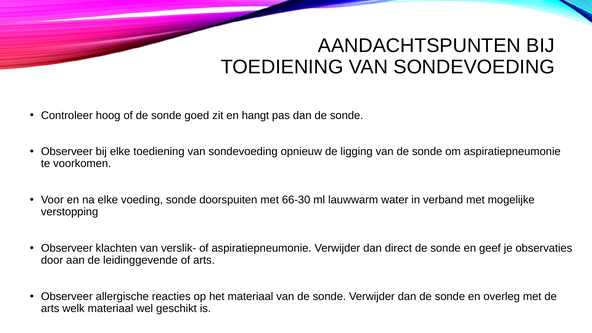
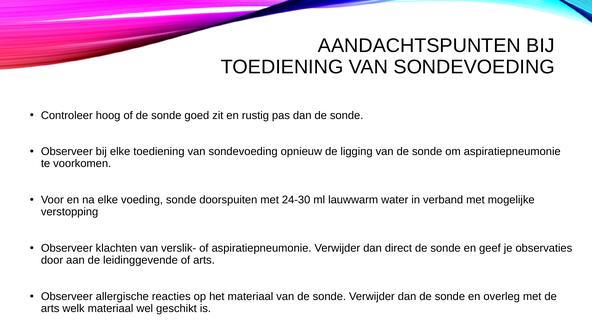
hangt: hangt -> rustig (255, 115)
66-30: 66-30 -> 24-30 (296, 200)
